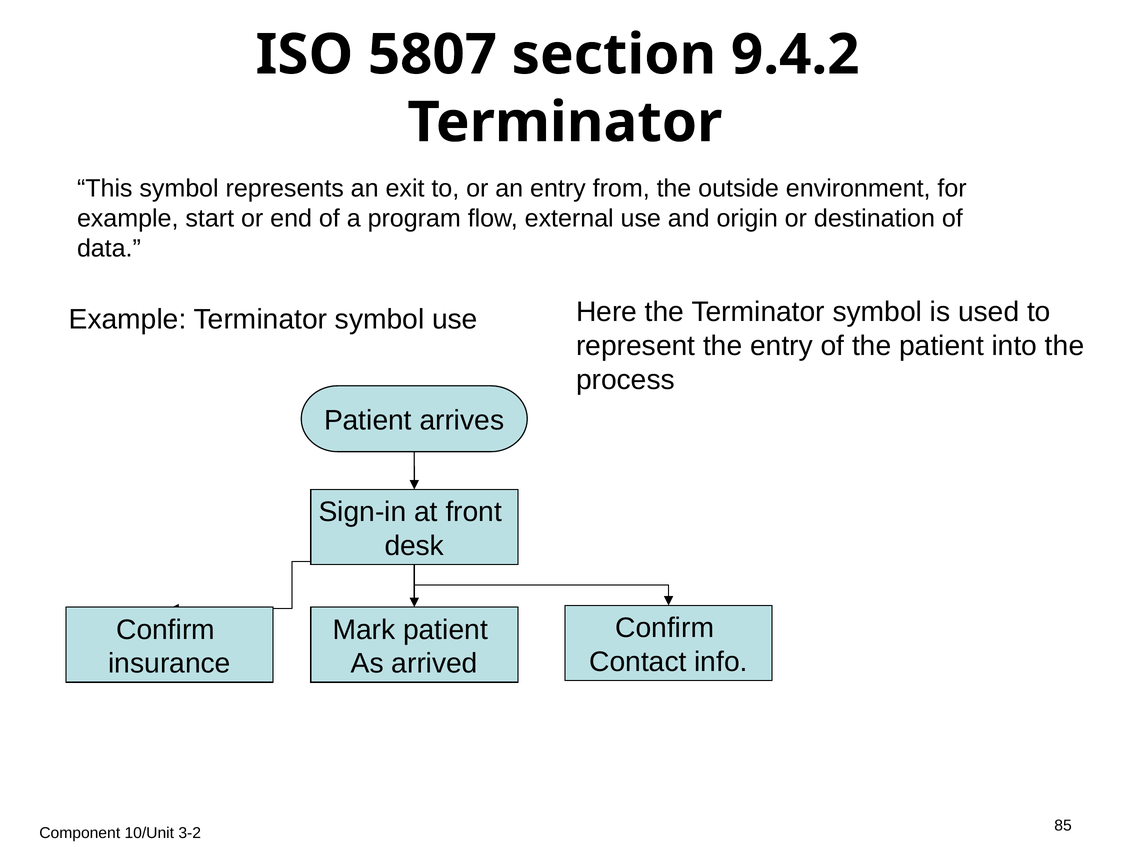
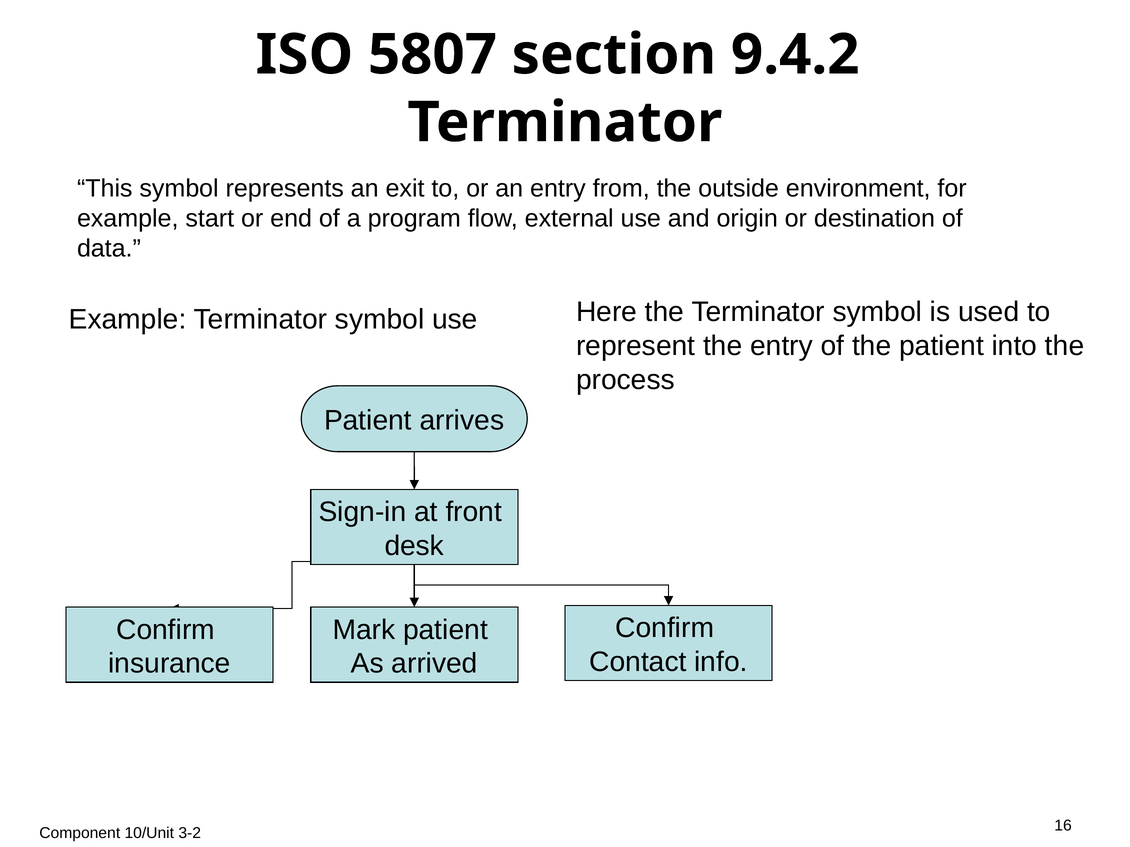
85: 85 -> 16 (1063, 826)
